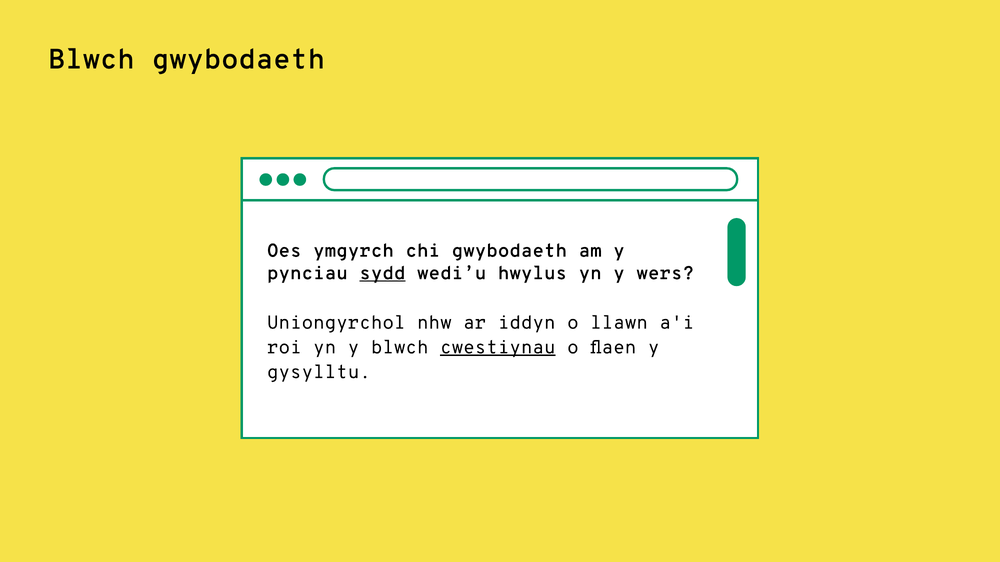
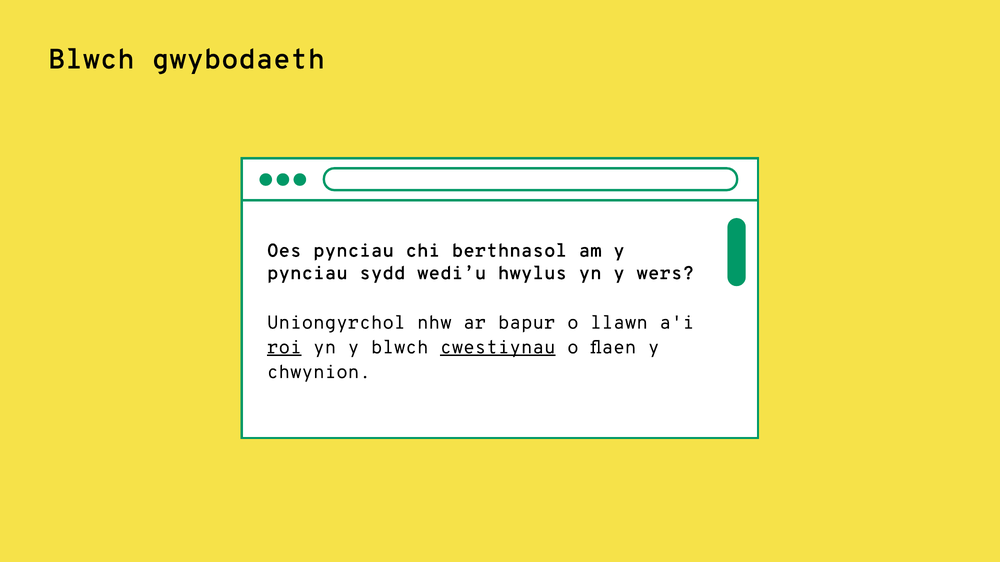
Oes ymgyrch: ymgyrch -> pynciau (354, 251)
chi gwybodaeth: gwybodaeth -> berthnasol (509, 251)
sydd underline: present -> none (382, 273)
iddyn: iddyn -> bapur (527, 323)
roi underline: none -> present (284, 347)
gysylltu: gysylltu -> chwynion (319, 372)
